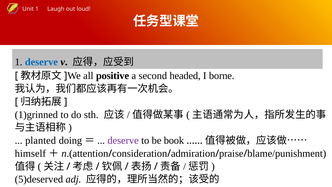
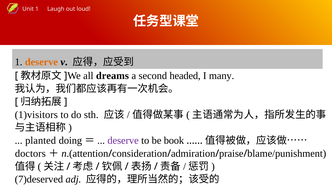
deserve colour: blue -> orange (41, 62)
positive: positive -> dreams (112, 76)
borne: borne -> many (222, 76)
1)grinned: 1)grinned -> 1)visitors (36, 114)
himself: himself -> doctors (30, 153)
5)deserved: 5)deserved -> 7)deserved (39, 179)
